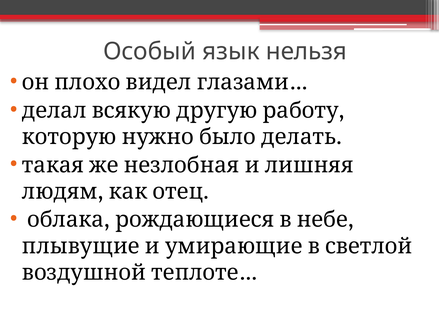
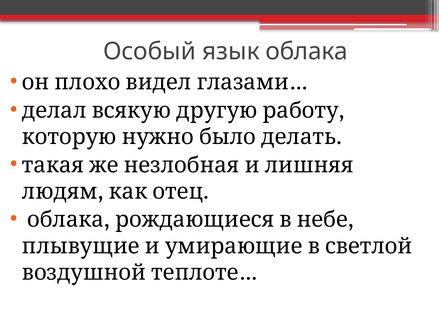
язык нельзя: нельзя -> облака (307, 51)
